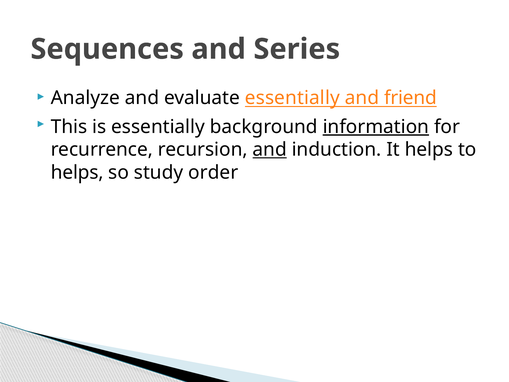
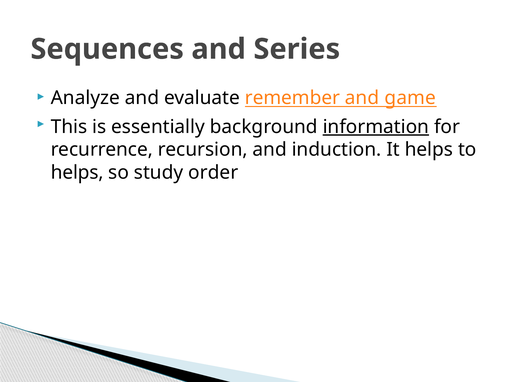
evaluate essentially: essentially -> remember (292, 98)
friend: friend -> game (410, 98)
and underline: present -> none (270, 150)
